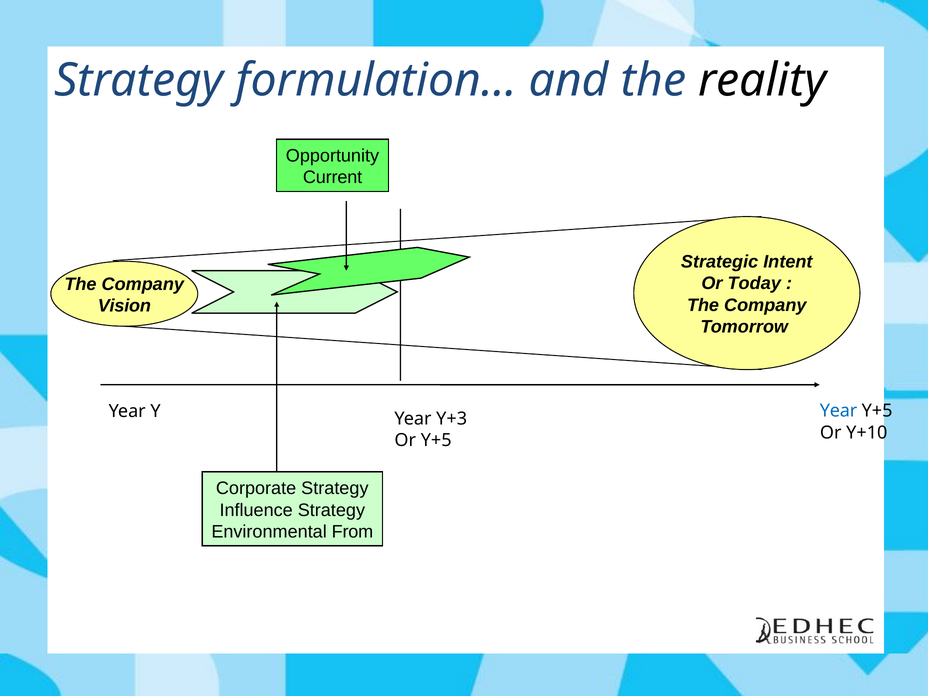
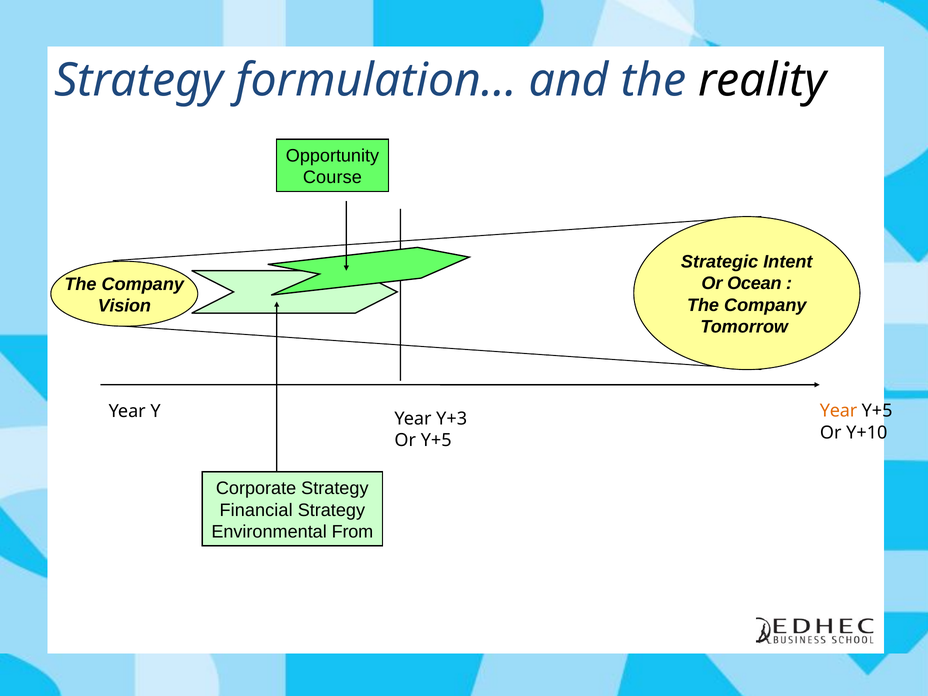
Current: Current -> Course (332, 177)
Today: Today -> Ocean (754, 283)
Year colour: blue -> orange (839, 411)
Influence: Influence -> Financial (256, 510)
